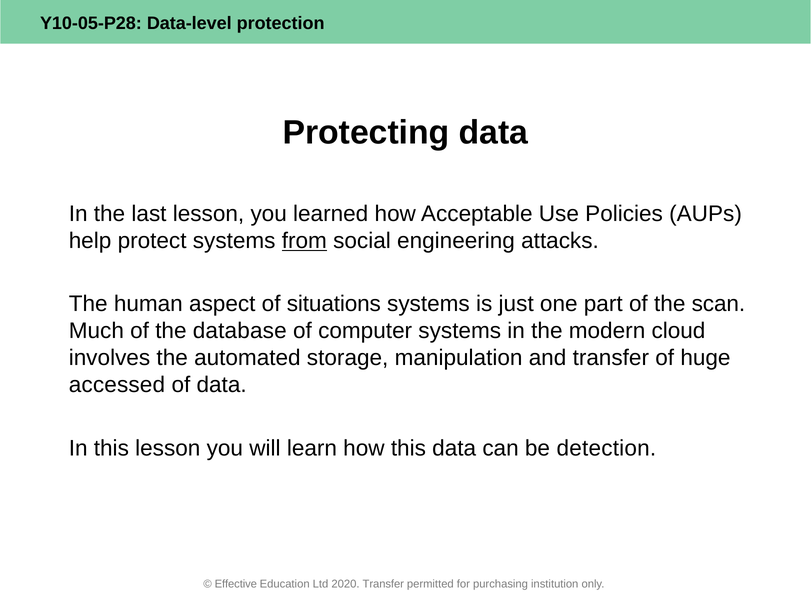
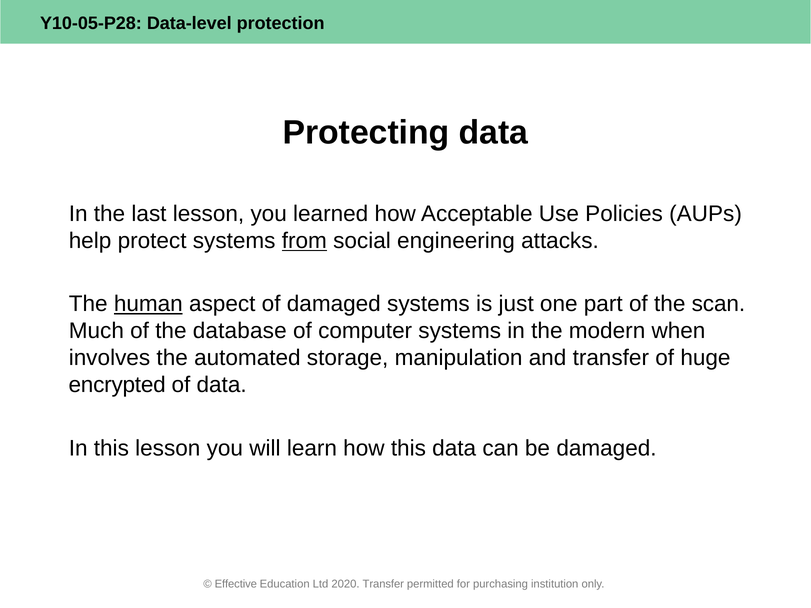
human underline: none -> present (148, 304)
of situations: situations -> damaged (334, 304)
cloud: cloud -> when (678, 331)
accessed: accessed -> encrypted (117, 385)
be detection: detection -> damaged (606, 448)
